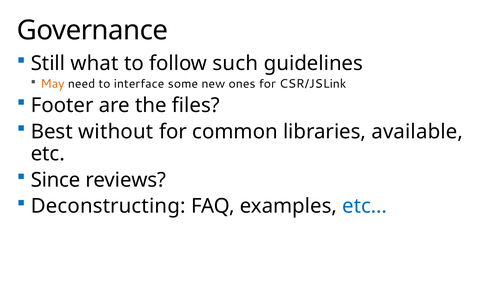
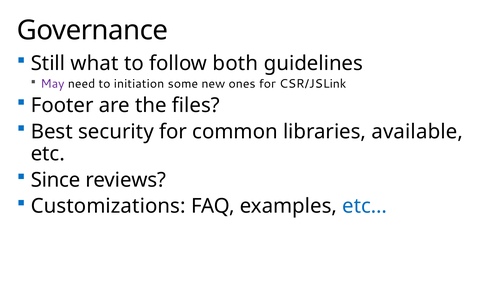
such: such -> both (235, 63)
May colour: orange -> purple (53, 84)
interface: interface -> initiation (139, 84)
without: without -> security (116, 132)
Deconstructing: Deconstructing -> Customizations (108, 206)
